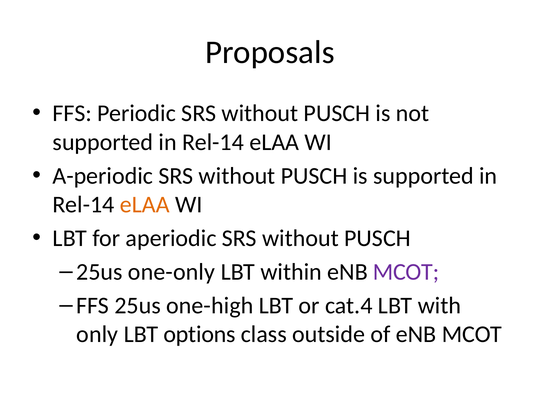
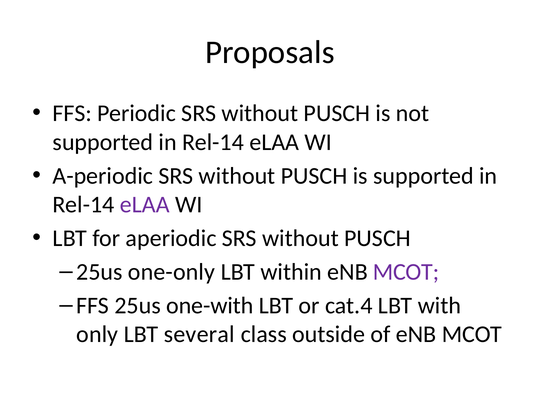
eLAA colour: orange -> purple (145, 205)
one-high: one-high -> one-with (210, 305)
options: options -> several (199, 334)
